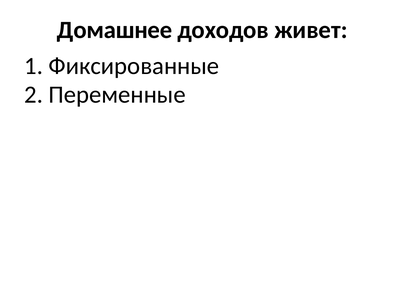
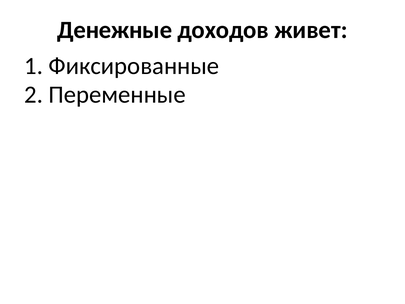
Домашнее: Домашнее -> Денежные (115, 30)
